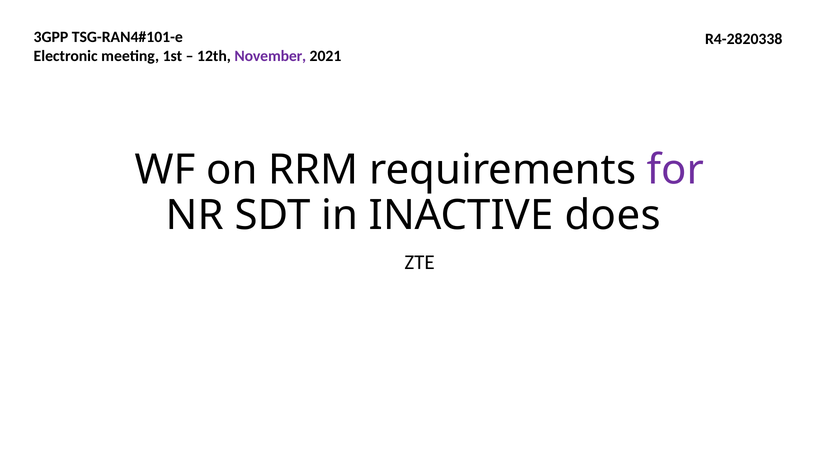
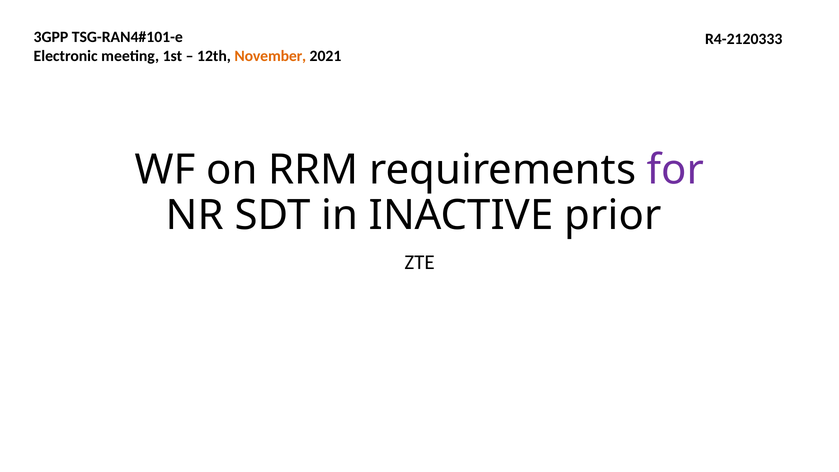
R4-2820338: R4-2820338 -> R4-2120333 (744, 39)
November colour: purple -> orange (270, 56)
does: does -> prior (613, 215)
